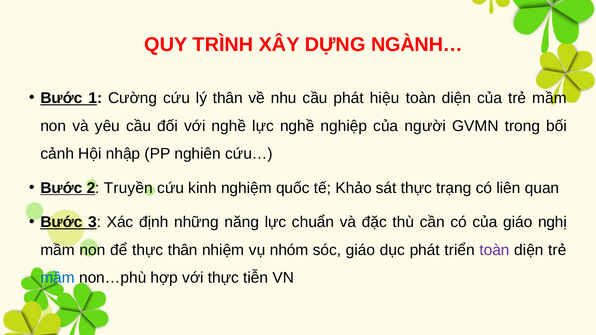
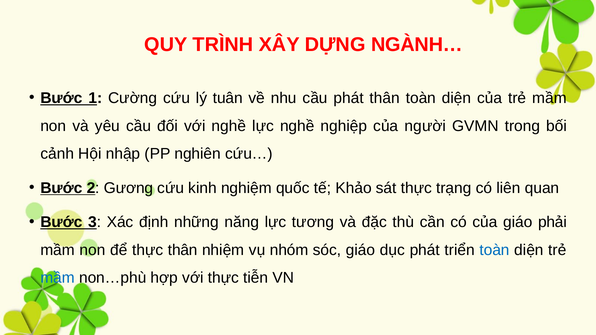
lý thân: thân -> tuân (228, 98)
phát hiệu: hiệu -> thân (385, 98)
Truyền: Truyền -> Gương (129, 188)
chuẩn: chuẩn -> tương (313, 222)
nghị: nghị -> phải (552, 222)
toàn colour: purple -> blue (495, 250)
